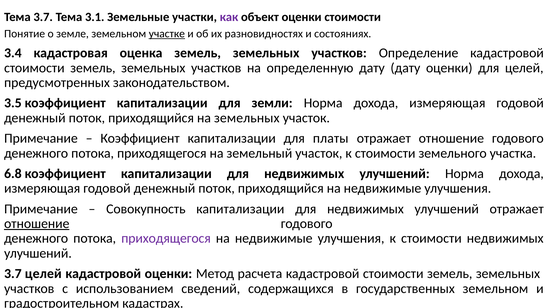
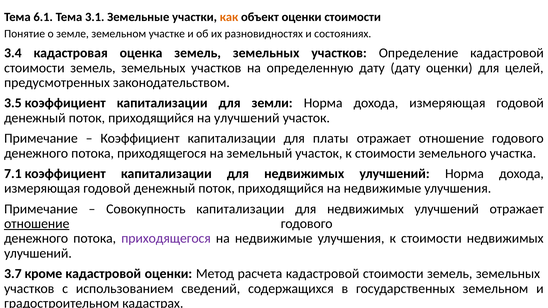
Тема 3.7: 3.7 -> 6.1 (43, 17)
как colour: purple -> orange (229, 17)
участке underline: present -> none (167, 34)
на земельных: земельных -> улучшений (247, 118)
6.8: 6.8 -> 7.1 (13, 174)
3.7 целей: целей -> кроме (43, 274)
